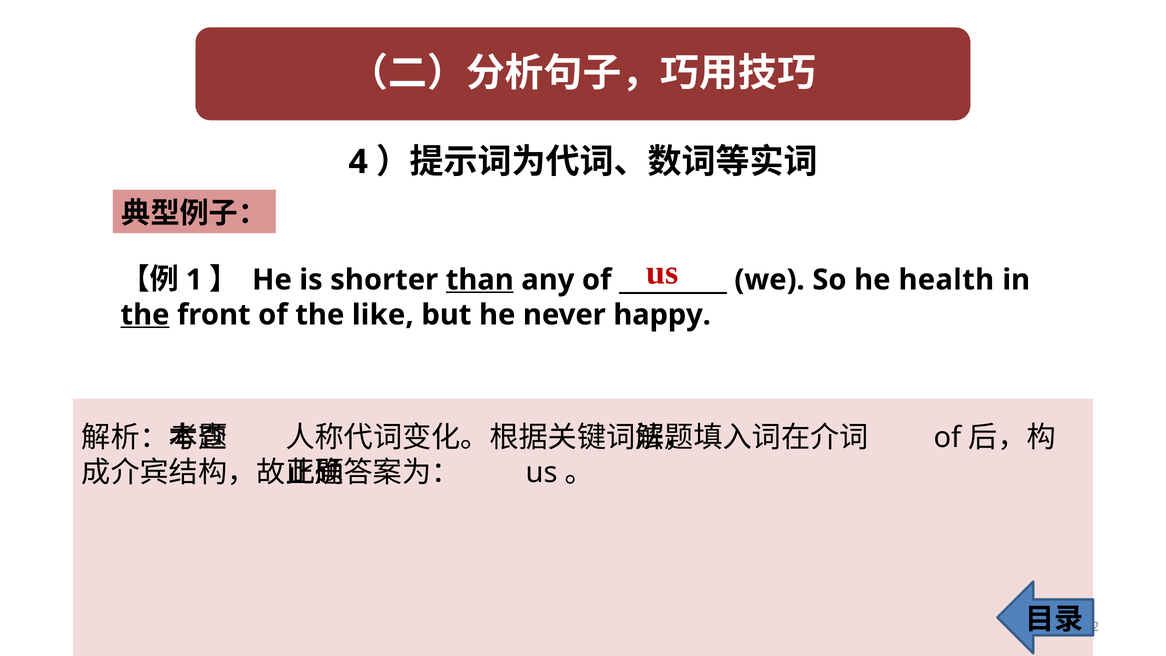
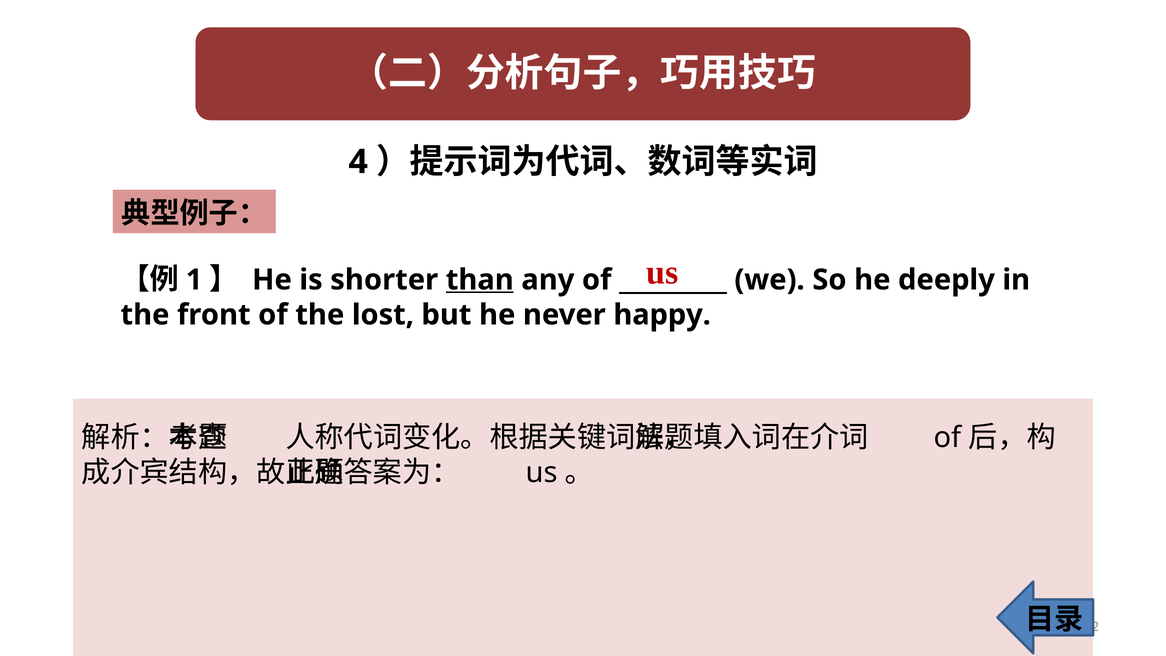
health: health -> deeply (946, 280)
the underline: present -> none (145, 315)
like: like -> lost (383, 315)
